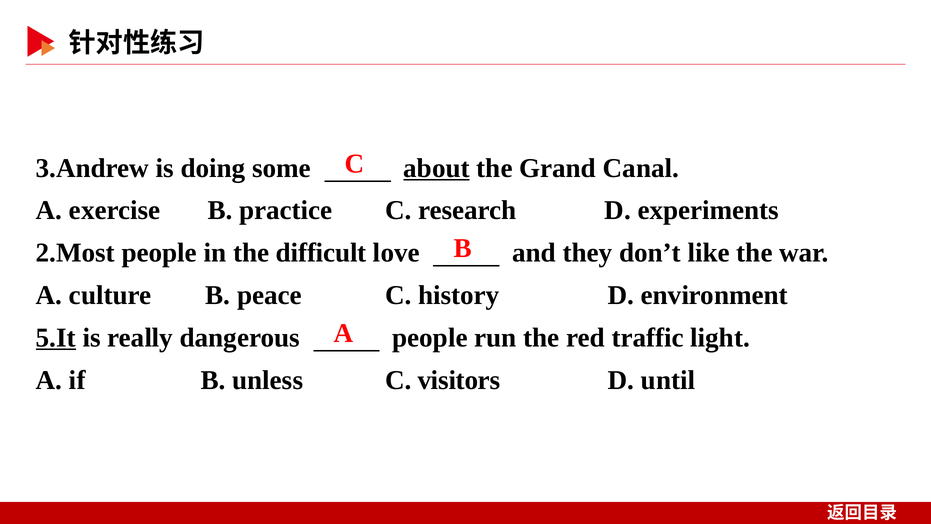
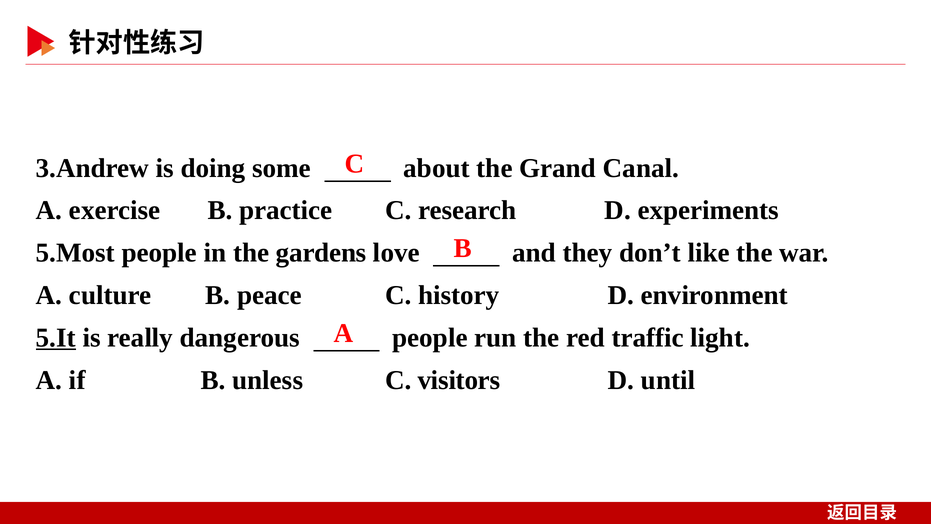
about underline: present -> none (437, 168)
2.Most: 2.Most -> 5.Most (75, 253)
difficult: difficult -> gardens (321, 253)
